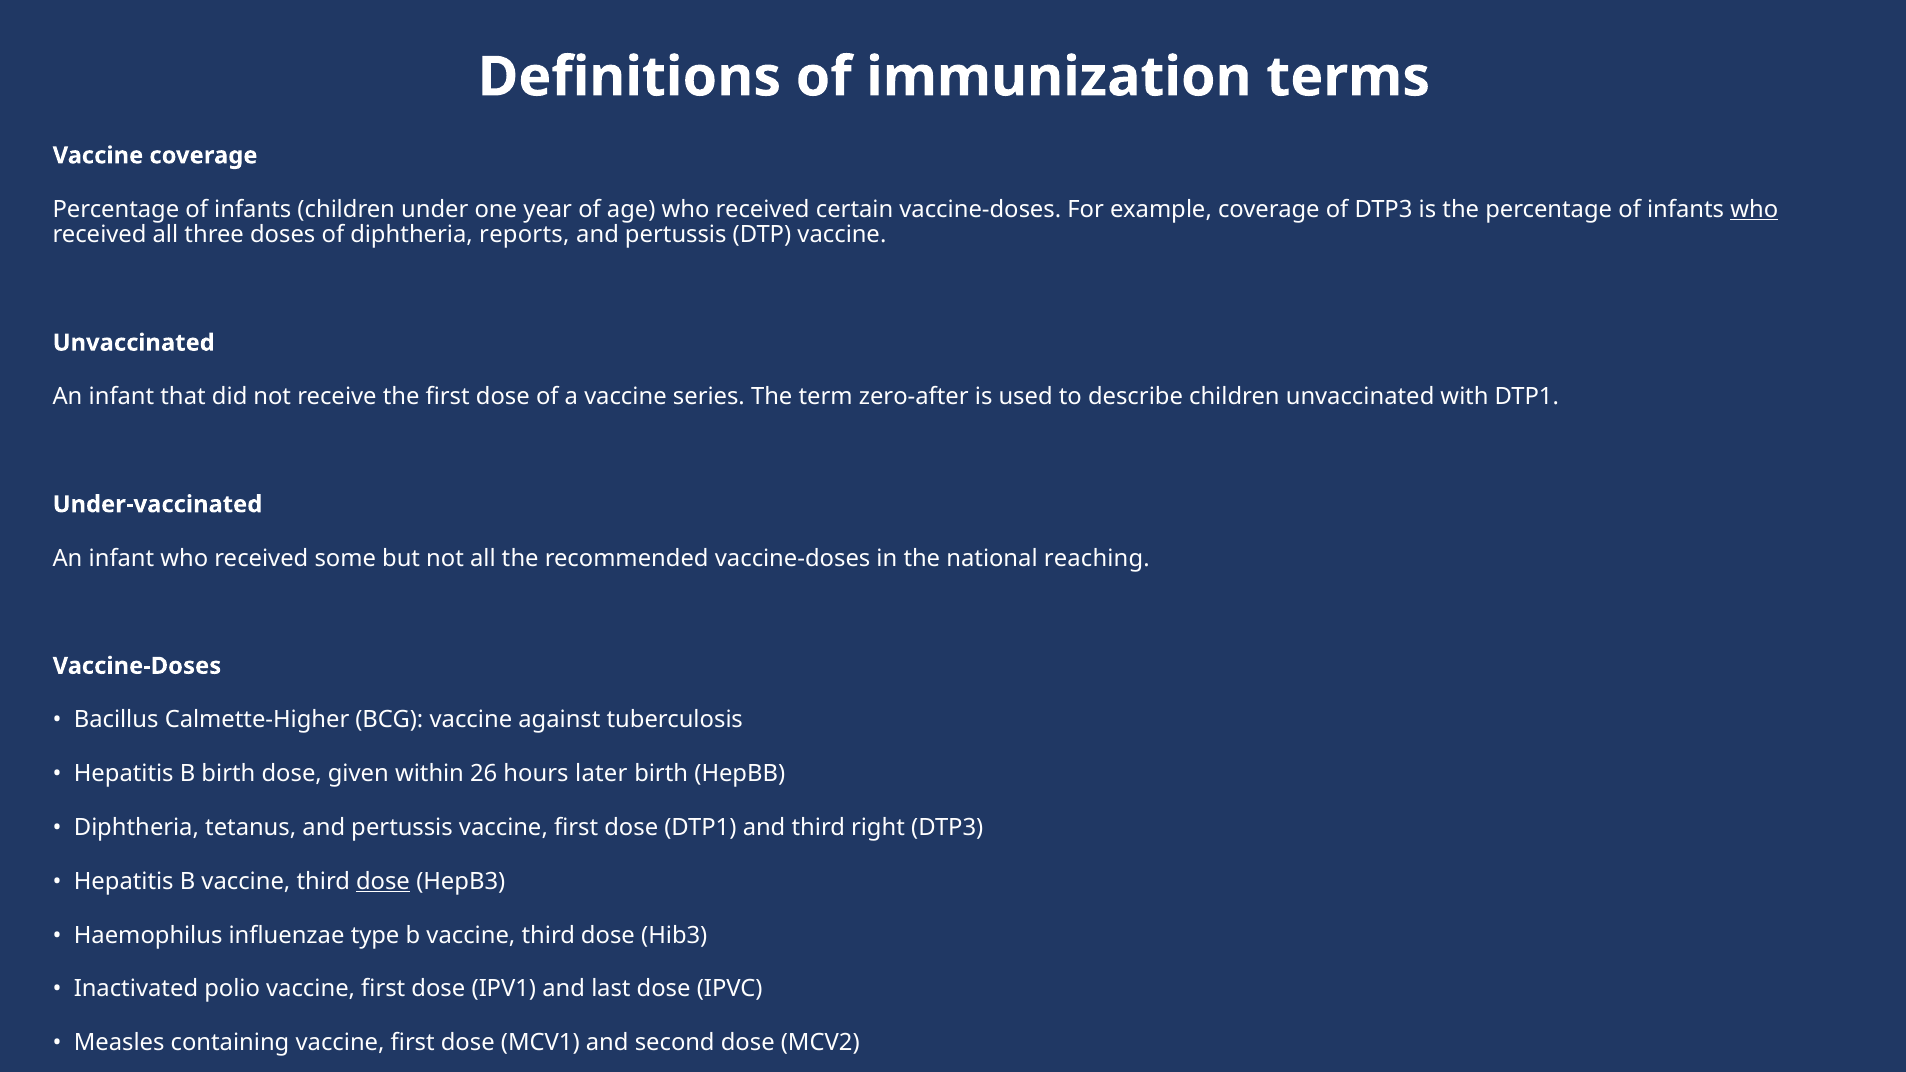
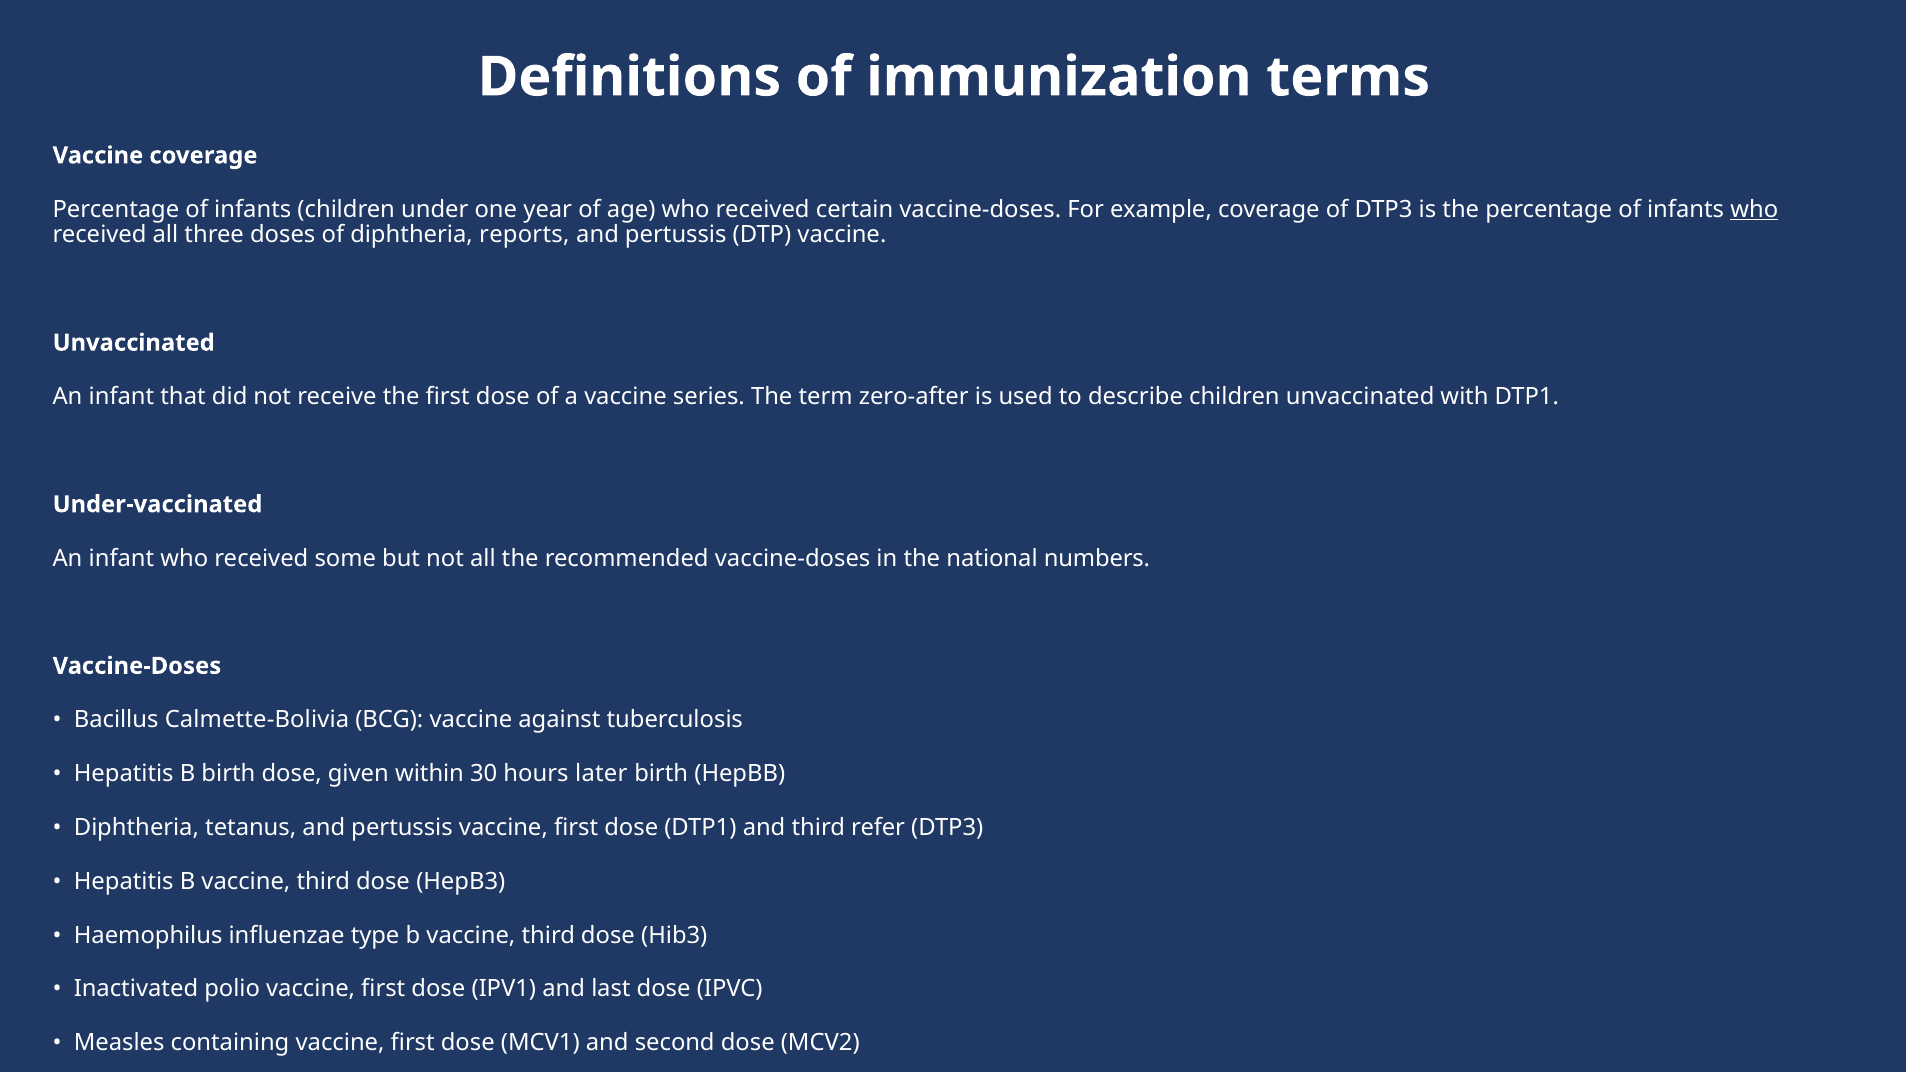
reaching: reaching -> numbers (1097, 558)
Calmette-Higher: Calmette-Higher -> Calmette-Bolivia (257, 720)
26: 26 -> 30 (484, 774)
right: right -> refer (878, 828)
dose underline: present -> none (383, 881)
